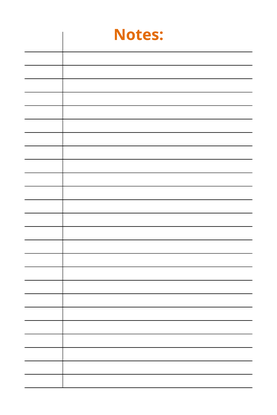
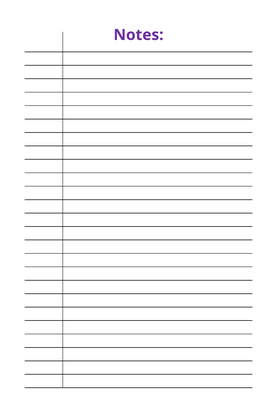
Notes colour: orange -> purple (138, 35)
